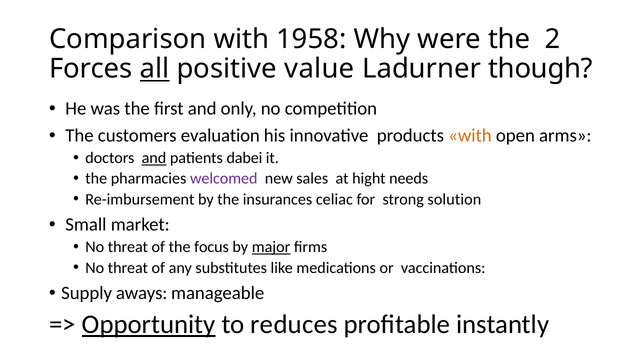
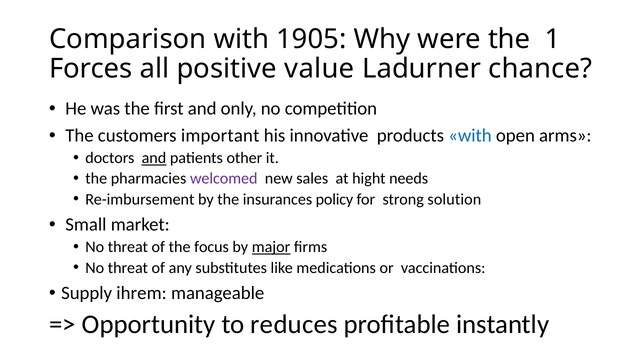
1958: 1958 -> 1905 (311, 39)
2: 2 -> 1 (553, 39)
all underline: present -> none (155, 69)
though: though -> chance (540, 69)
evaluation: evaluation -> important (220, 136)
with colour: orange -> blue (470, 136)
dabei: dabei -> other (244, 158)
celiac: celiac -> policy (334, 199)
aways: aways -> ihrem (142, 293)
Opportunity underline: present -> none (149, 325)
